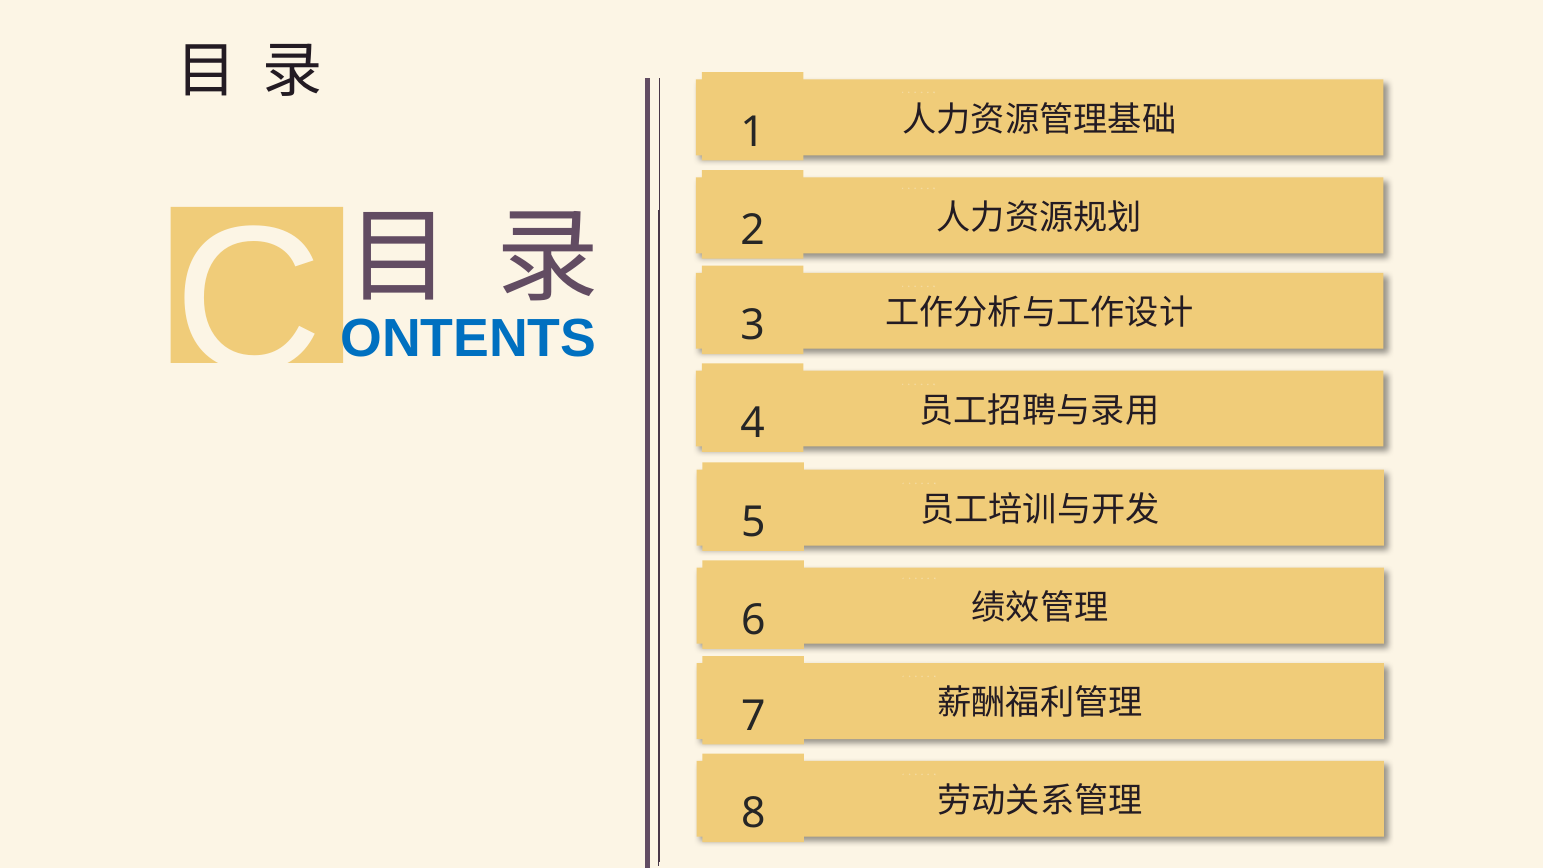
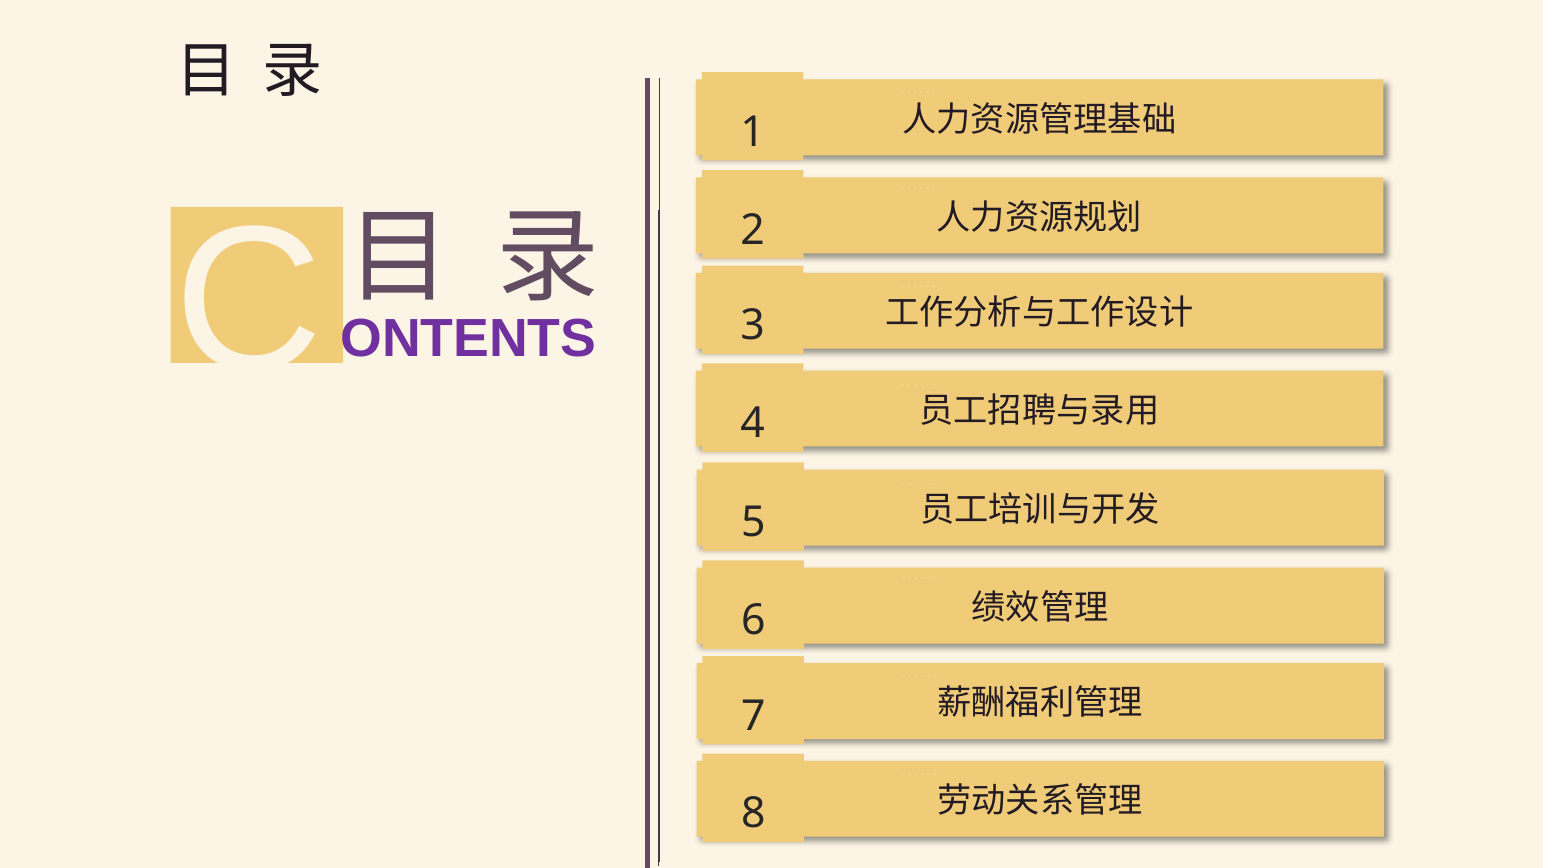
ONTENTS colour: blue -> purple (468, 339)
